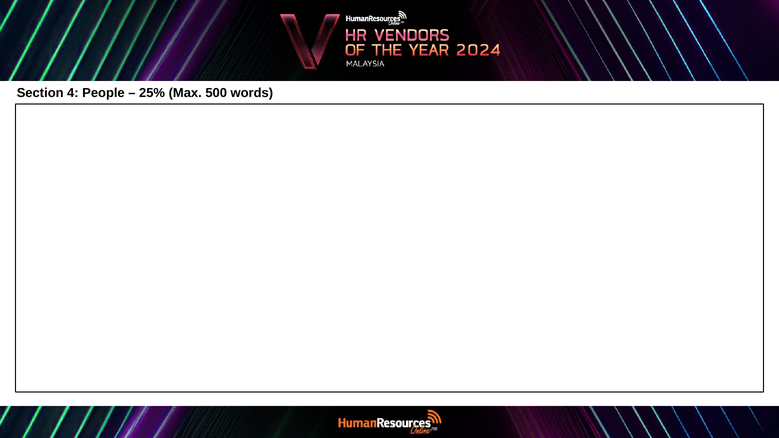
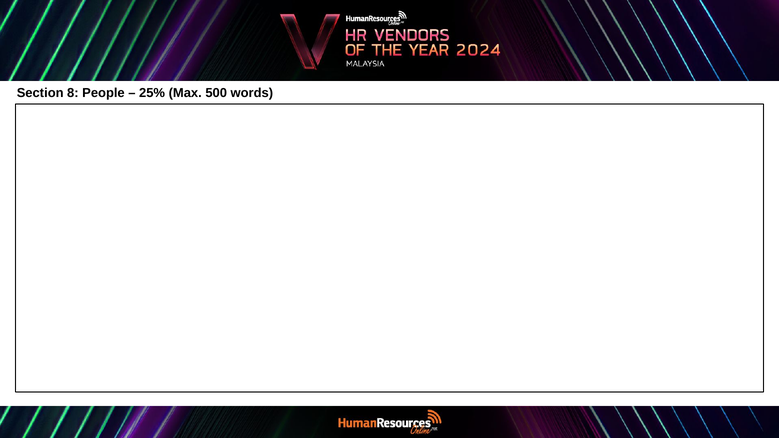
4: 4 -> 8 (73, 93)
